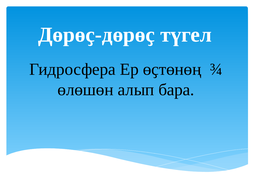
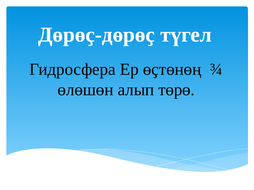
бара: бара -> төрө (176, 90)
